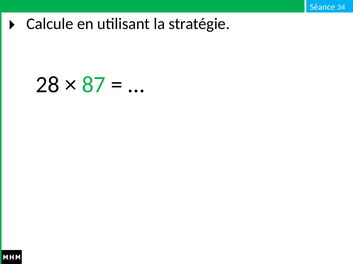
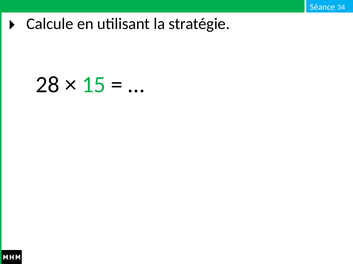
87: 87 -> 15 (94, 85)
